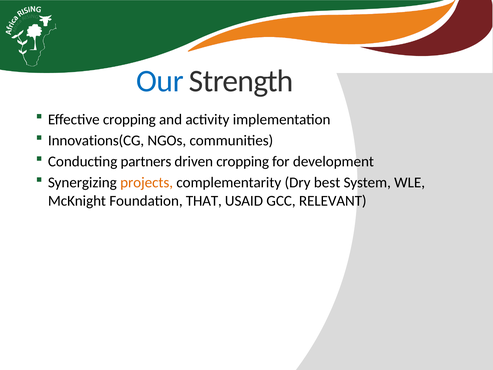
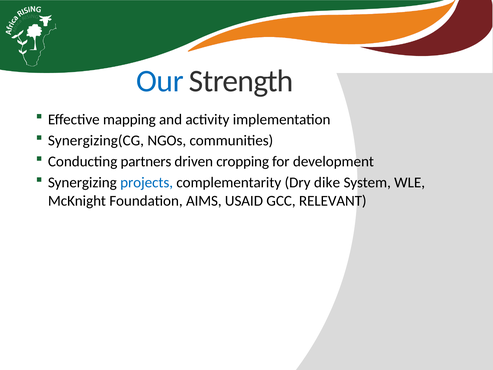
Effective cropping: cropping -> mapping (129, 119)
Innovations(CG: Innovations(CG -> Synergizing(CG (96, 140)
projects colour: orange -> blue (147, 183)
best: best -> dike (327, 183)
THAT: THAT -> AIMS (204, 201)
